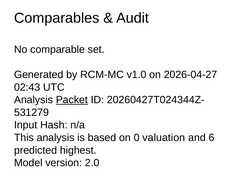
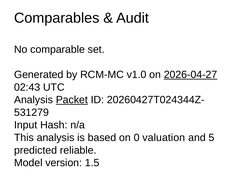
2026-04-27 underline: none -> present (191, 74)
6: 6 -> 5 (212, 137)
highest: highest -> reliable (78, 150)
2.0: 2.0 -> 1.5 (92, 162)
